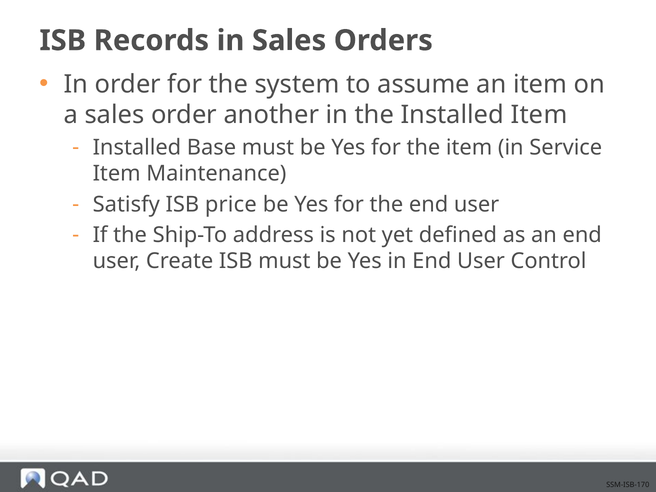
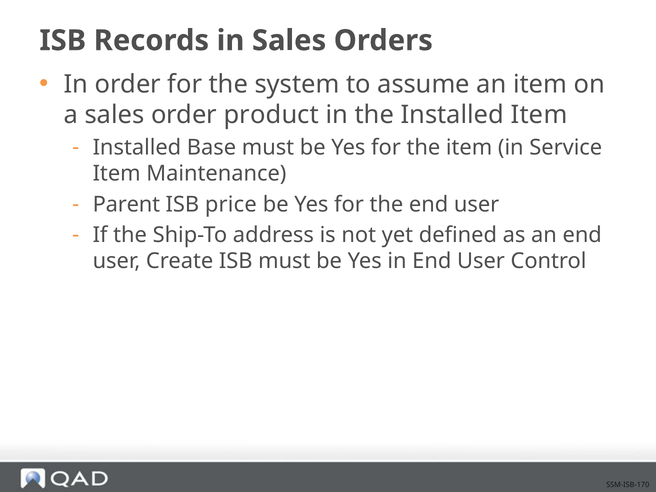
another: another -> product (271, 115)
Satisfy: Satisfy -> Parent (126, 204)
